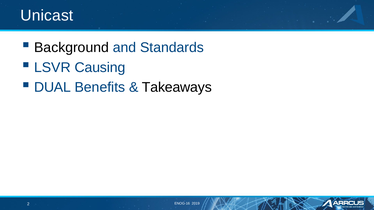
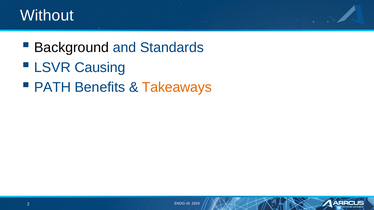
Unicast: Unicast -> Without (47, 15)
DUAL: DUAL -> PATH (53, 87)
Takeaways colour: black -> orange (177, 87)
